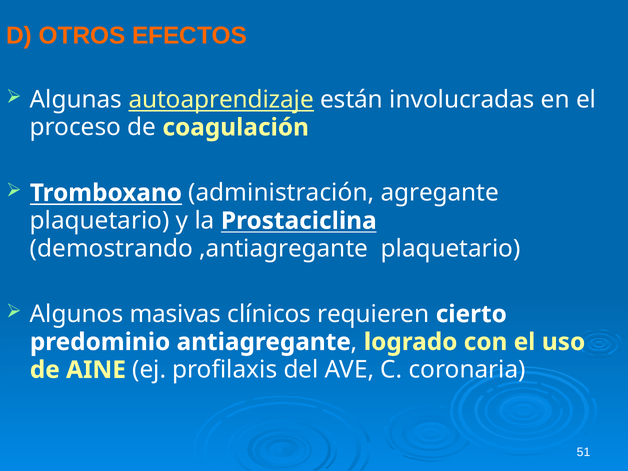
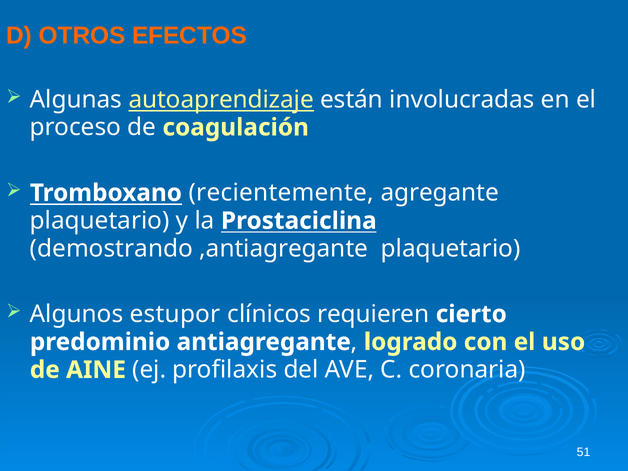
administración: administración -> recientemente (281, 193)
masivas: masivas -> estupor (175, 314)
